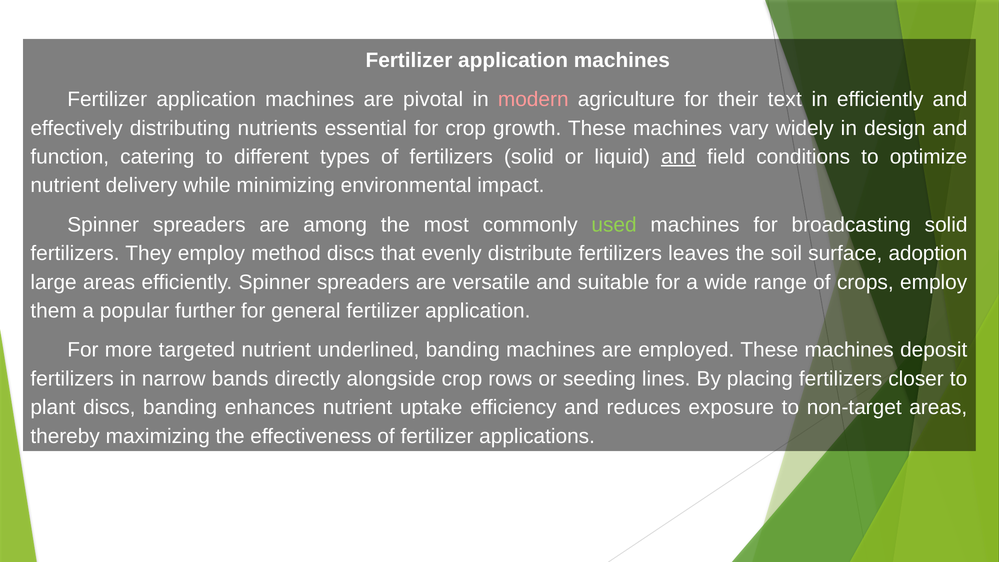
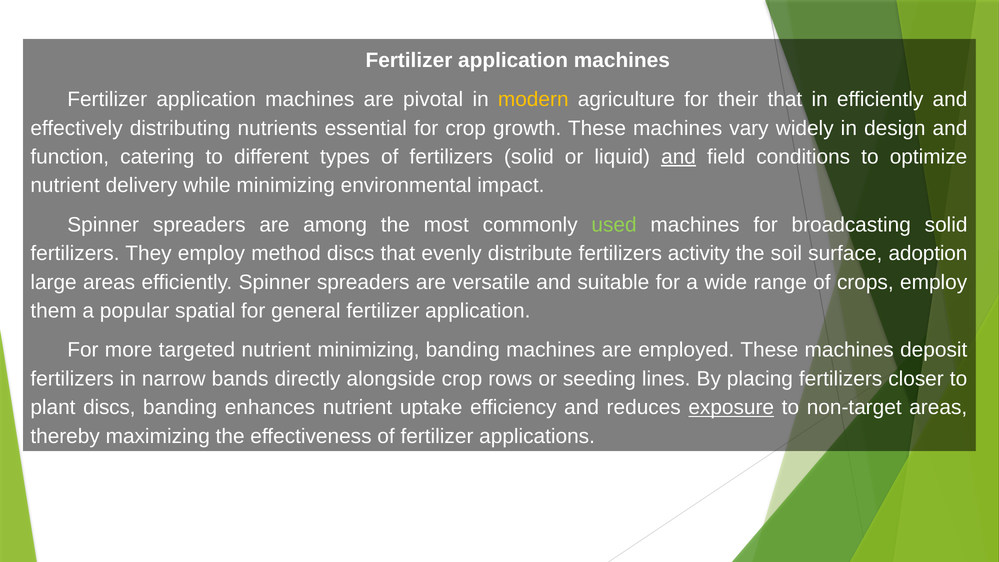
modern colour: pink -> yellow (533, 99)
their text: text -> that (785, 99)
leaves: leaves -> activity (699, 253)
further: further -> spatial (205, 311)
nutrient underlined: underlined -> minimizing (368, 350)
exposure underline: none -> present (731, 408)
